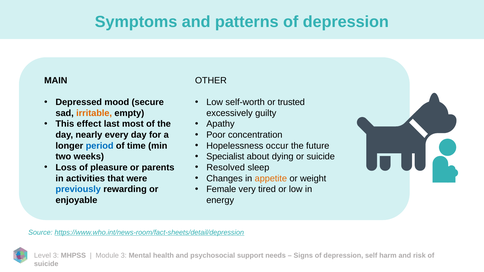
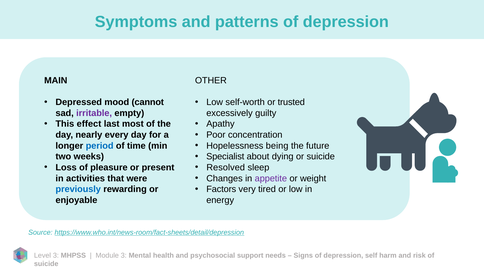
secure: secure -> cannot (148, 102)
irritable colour: orange -> purple (94, 113)
occur: occur -> being (277, 146)
parents: parents -> present (158, 168)
appetite colour: orange -> purple (271, 179)
Female: Female -> Factors (221, 189)
